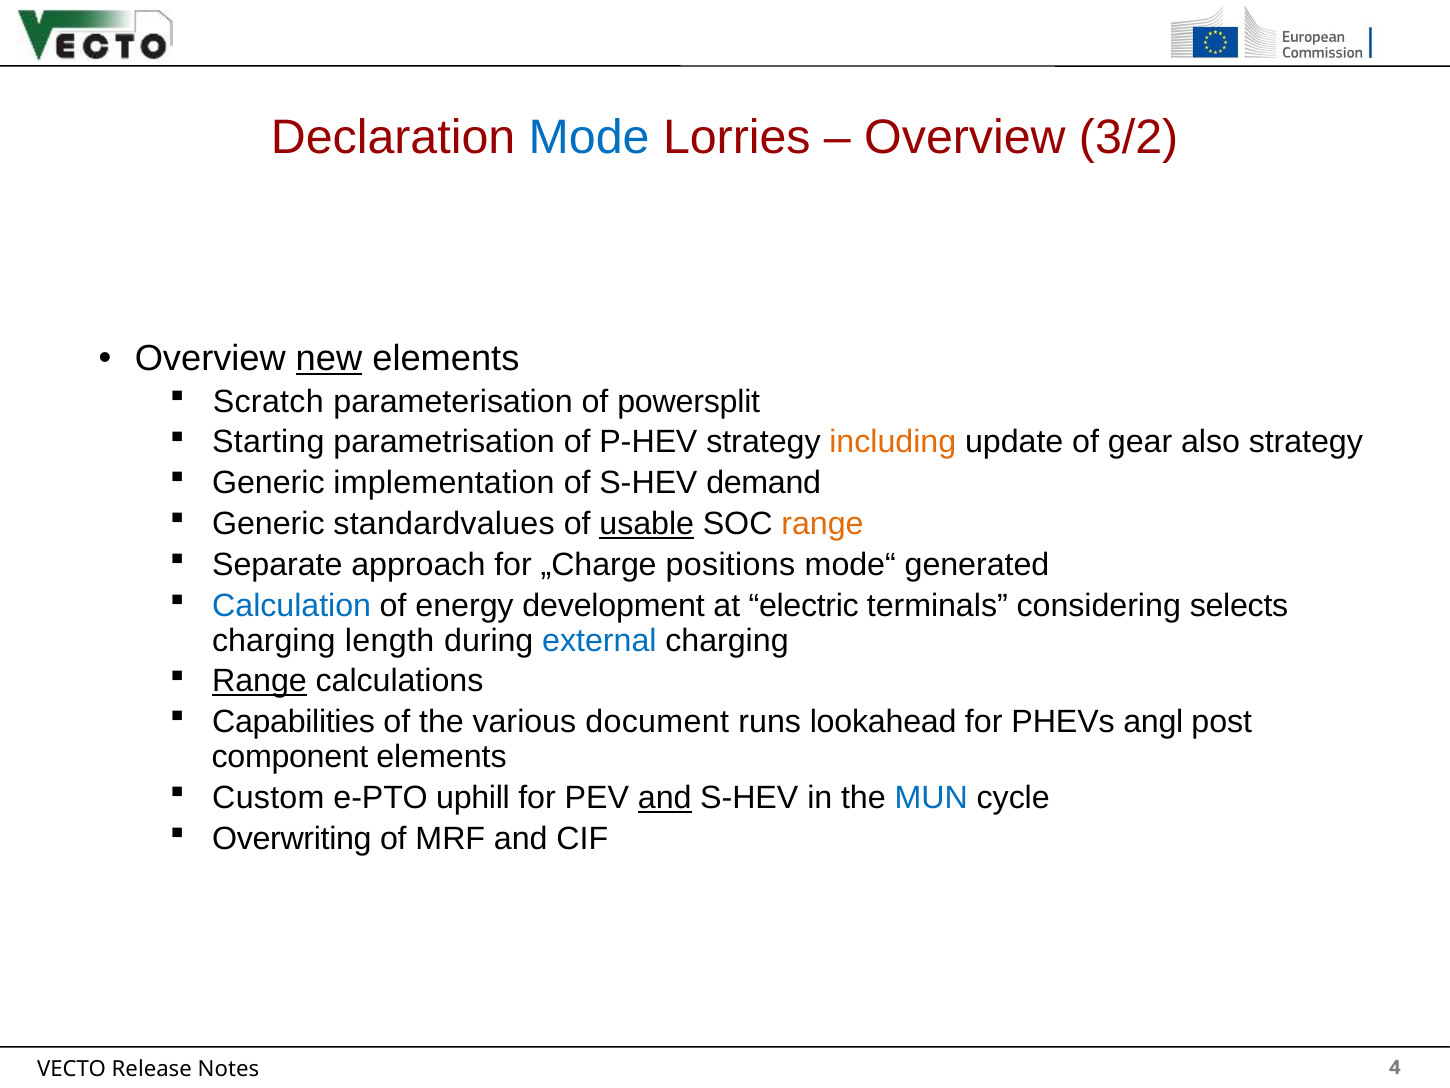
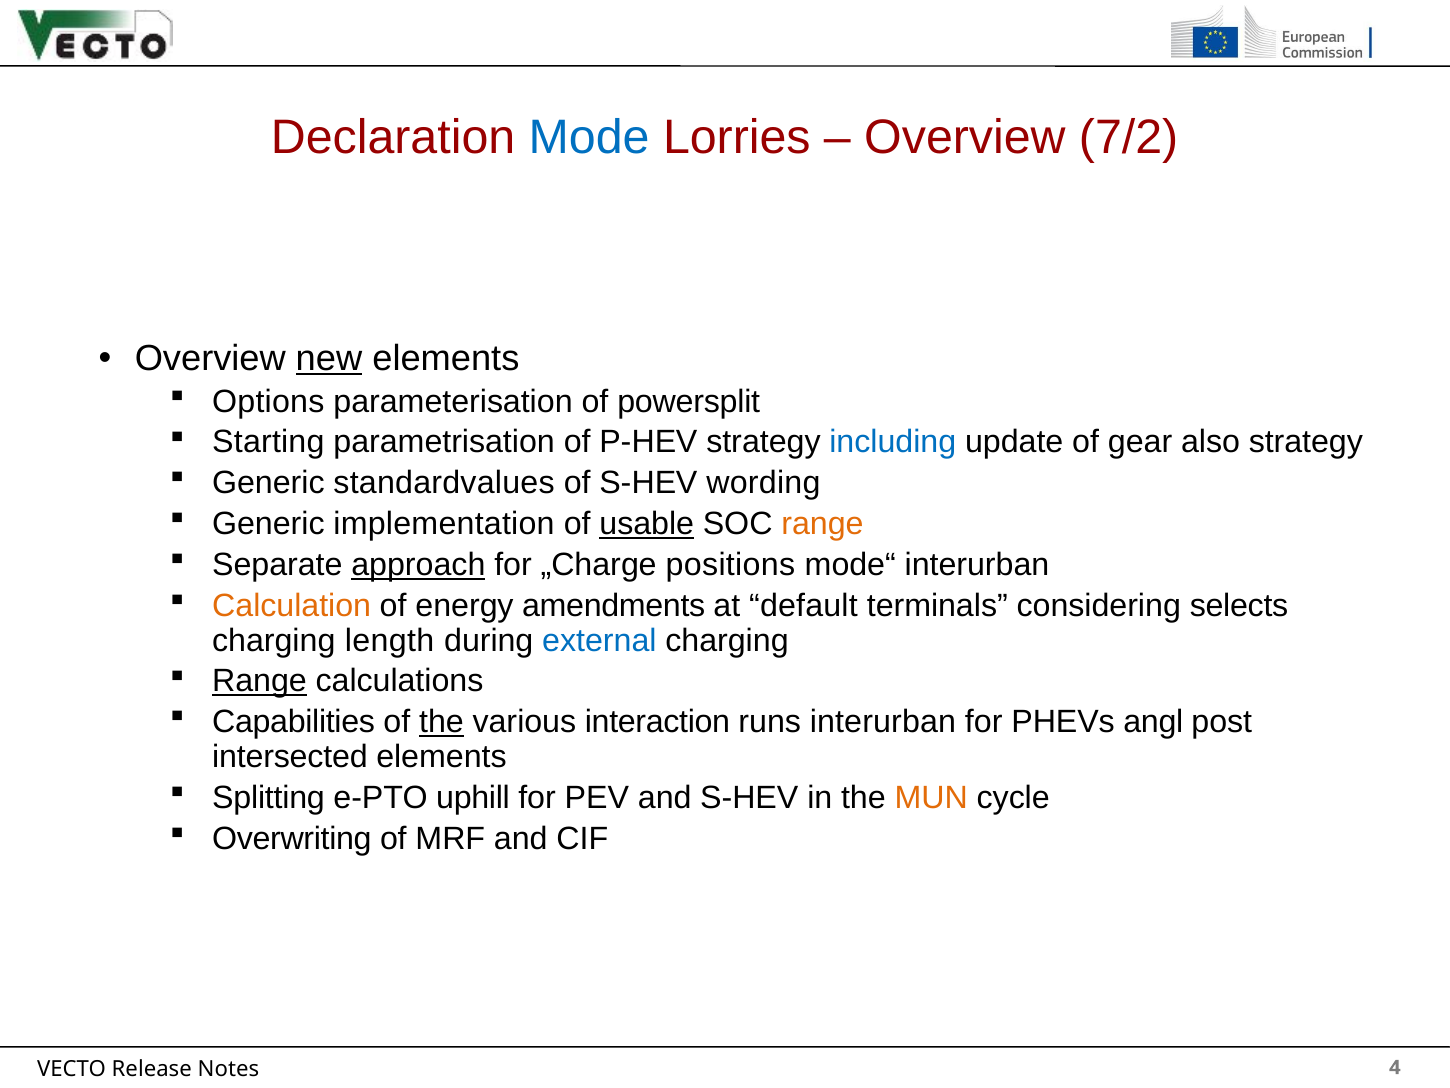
3/2: 3/2 -> 7/2 (1129, 137)
Scratch: Scratch -> Options (268, 401)
including colour: orange -> blue (893, 442)
implementation: implementation -> standardvalues (444, 483)
demand: demand -> wording (763, 483)
standardvalues: standardvalues -> implementation (444, 524)
approach underline: none -> present (418, 565)
mode“ generated: generated -> interurban (977, 565)
Calculation colour: blue -> orange (292, 605)
development: development -> amendments (614, 605)
electric: electric -> default (803, 605)
the underline: none -> present (441, 722)
document: document -> interaction (657, 722)
runs lookahead: lookahead -> interurban (883, 722)
component: component -> intersected (290, 757)
Custom: Custom -> Splitting (269, 797)
and underline: present -> none (665, 797)
MUN colour: blue -> orange (931, 797)
